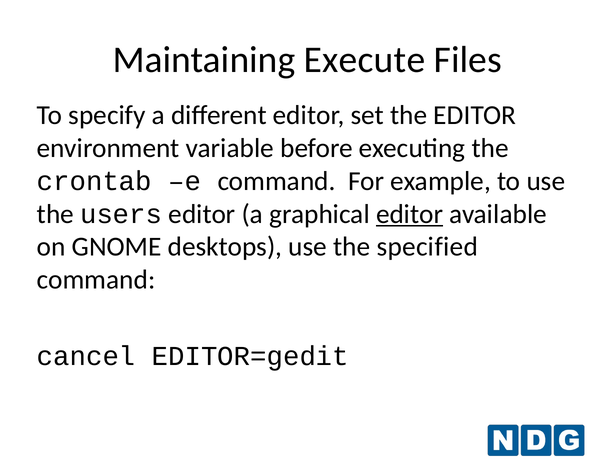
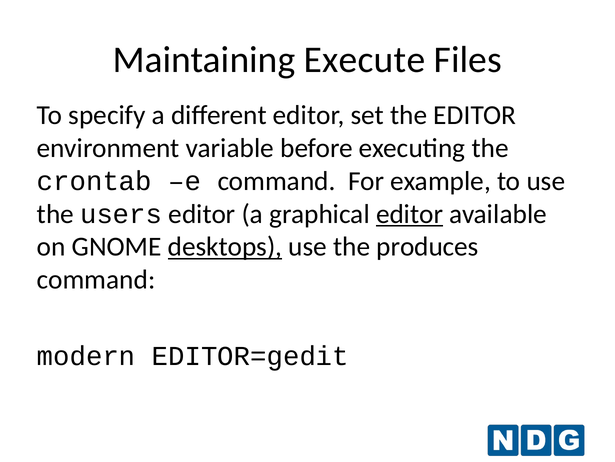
desktops underline: none -> present (225, 246)
specified: specified -> produces (427, 246)
cancel: cancel -> modern (86, 356)
